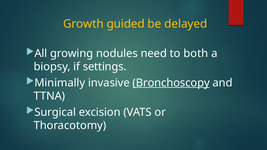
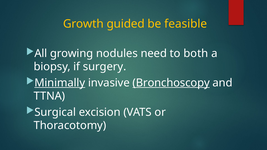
delayed: delayed -> feasible (186, 24)
settings: settings -> surgery (105, 67)
Minimally underline: none -> present (60, 83)
